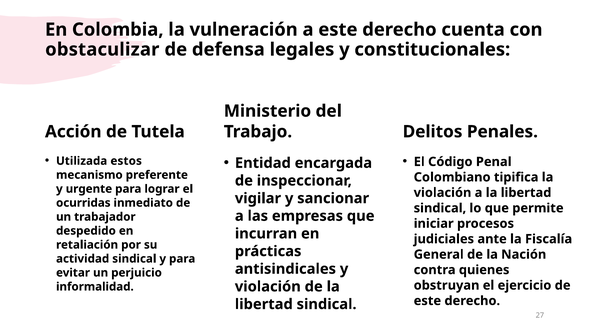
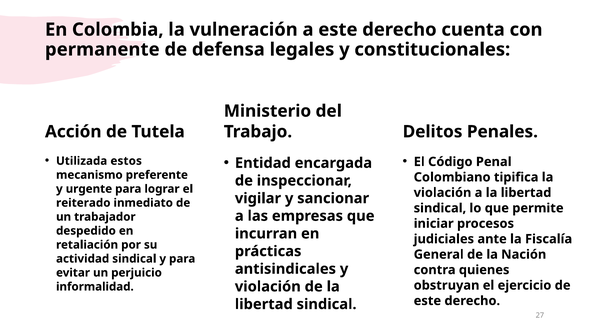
obstaculizar: obstaculizar -> permanente (102, 50)
ocurridas: ocurridas -> reiterado (83, 203)
